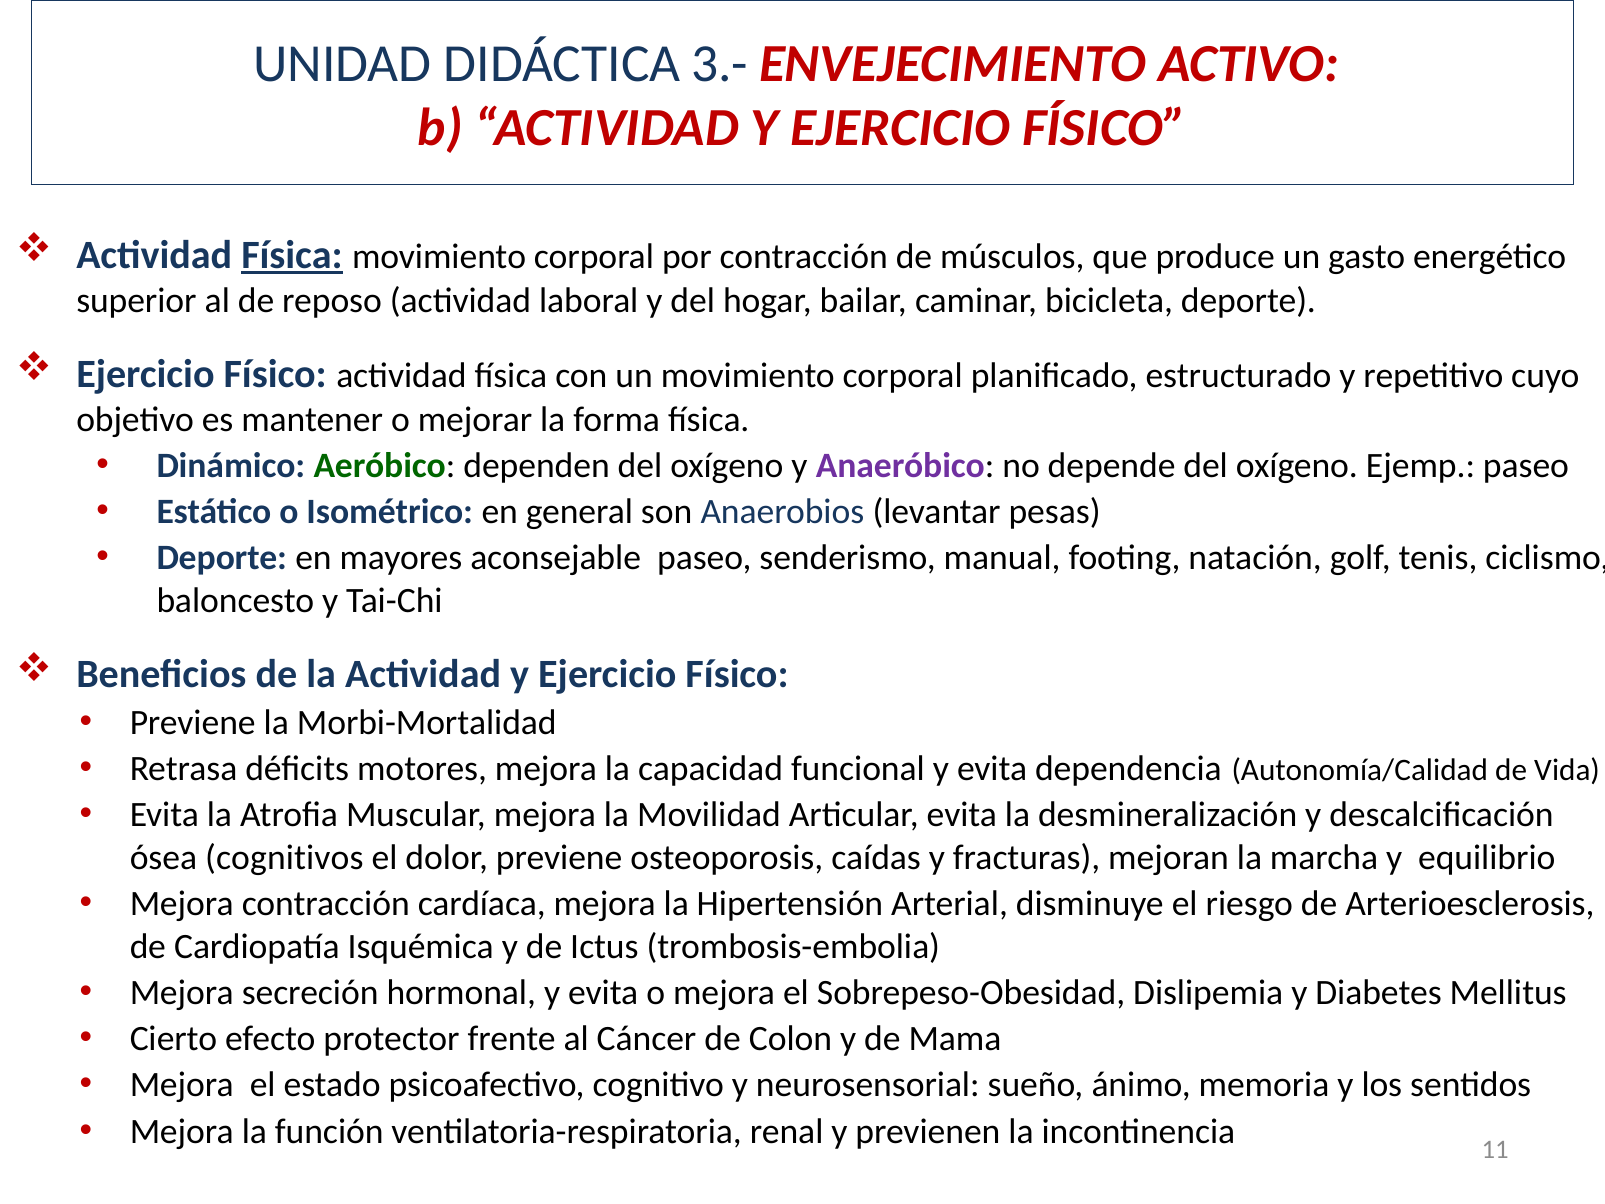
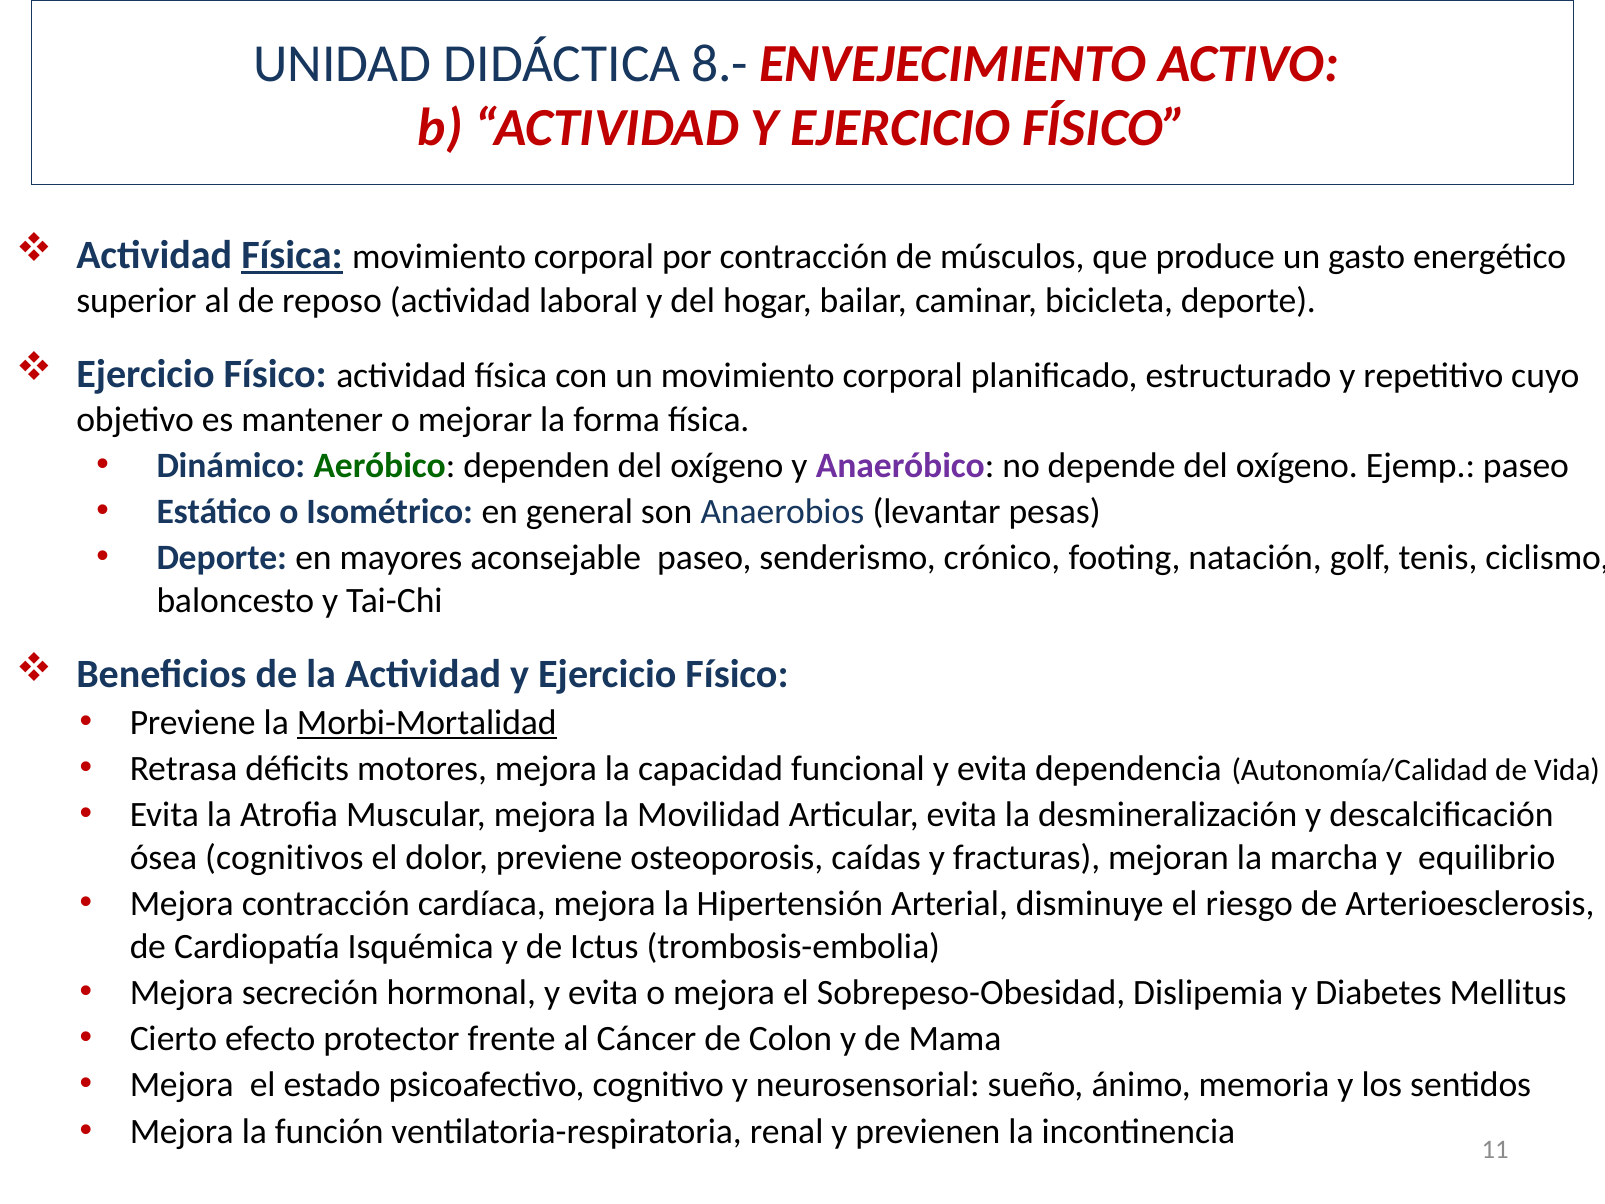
3.-: 3.- -> 8.- (720, 64)
manual: manual -> crónico (1002, 558)
Morbi-Mortalidad underline: none -> present (427, 723)
